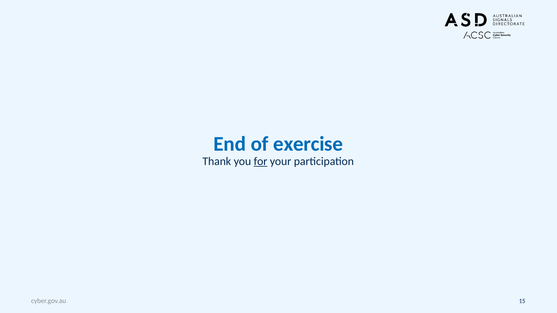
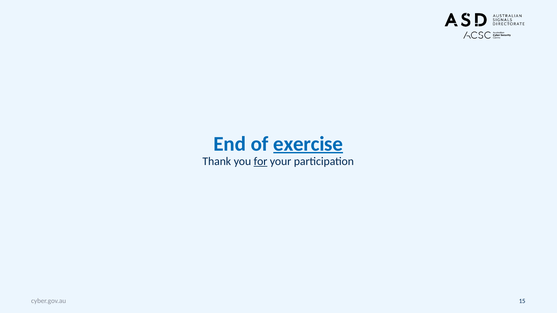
exercise underline: none -> present (308, 144)
